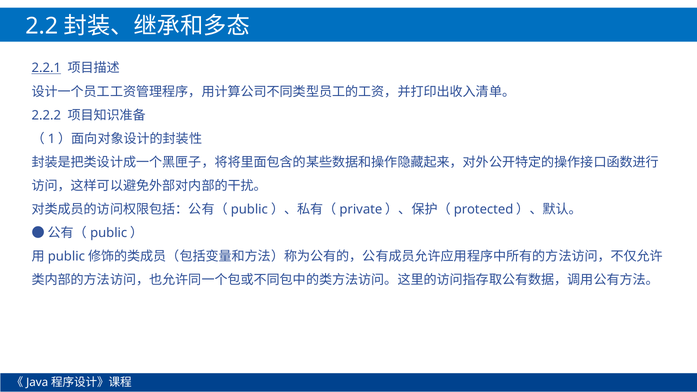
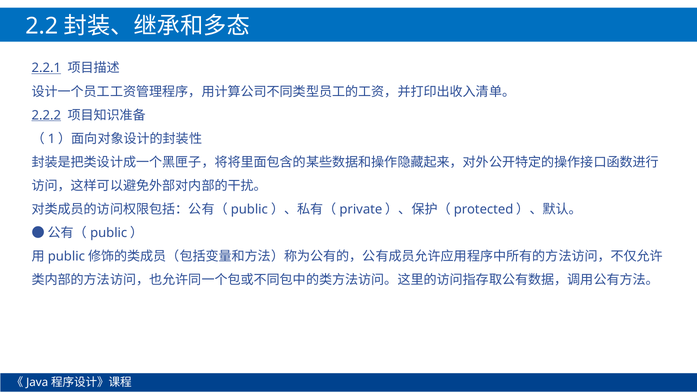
2.2.2 underline: none -> present (46, 115)
